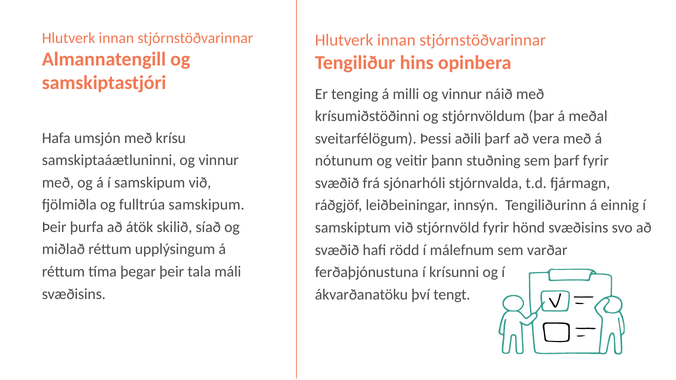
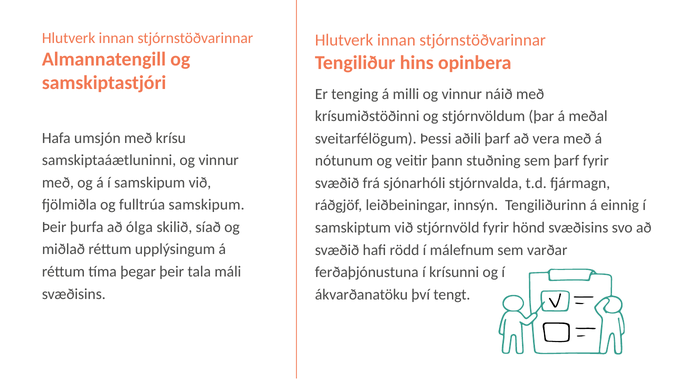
átök: átök -> ólga (139, 227)
